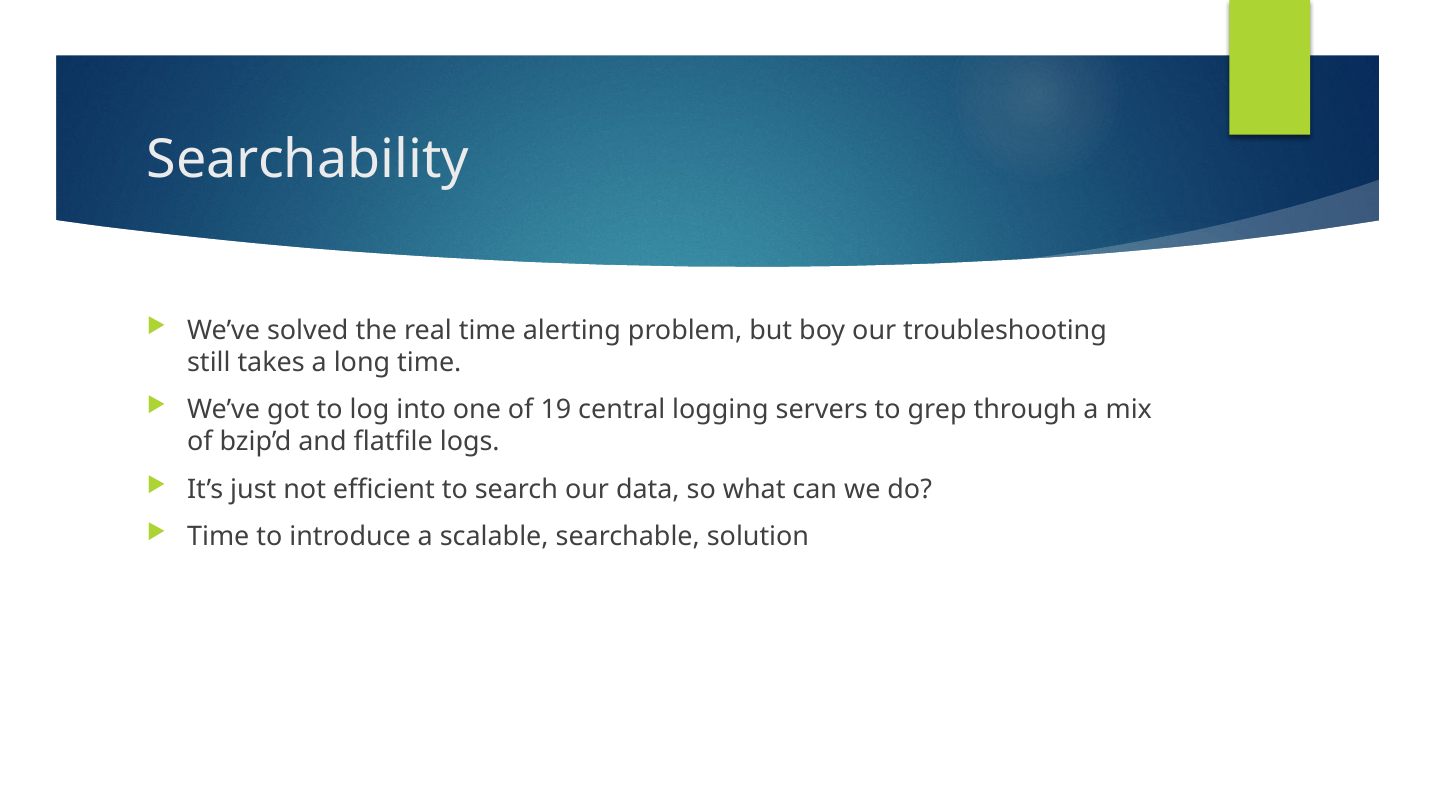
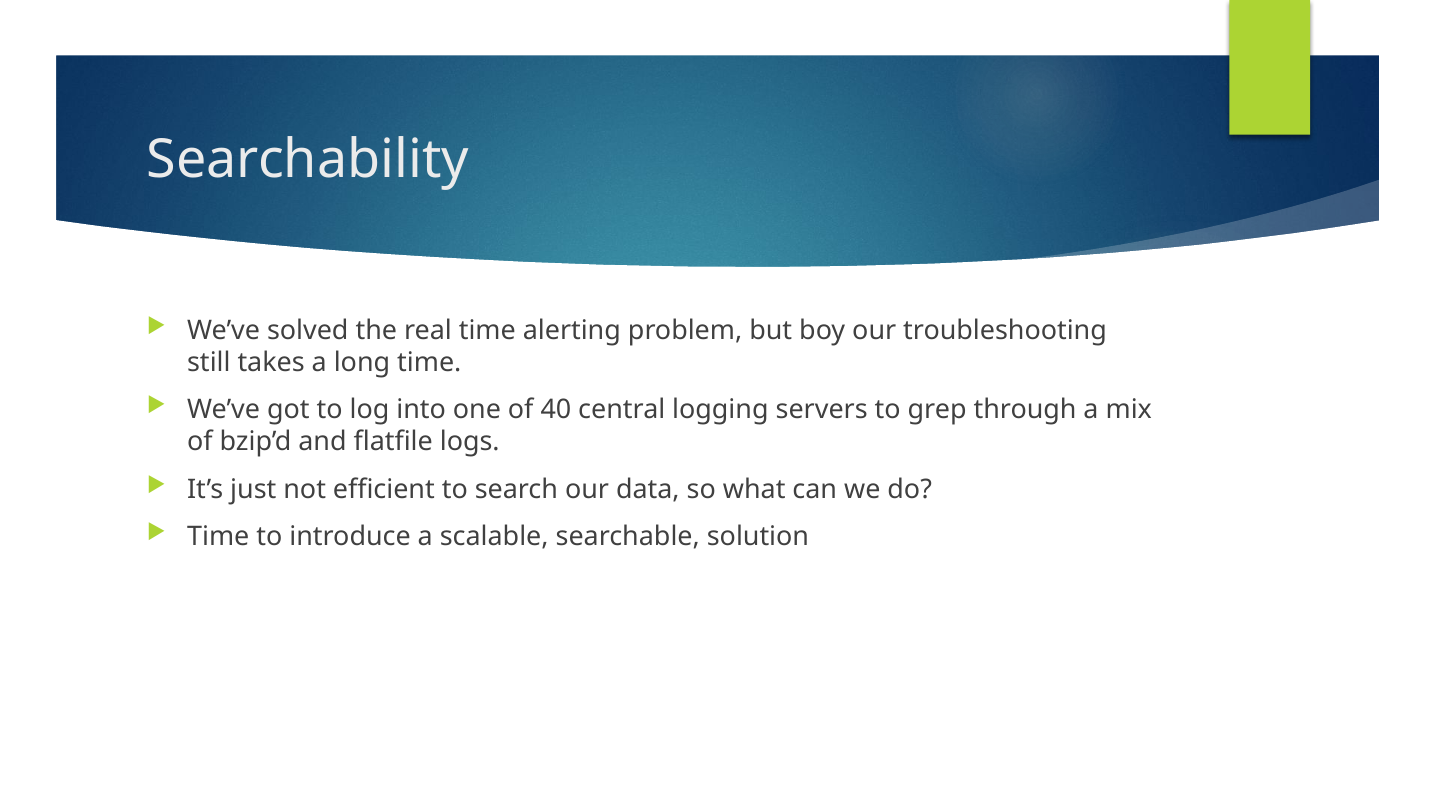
19: 19 -> 40 (556, 410)
